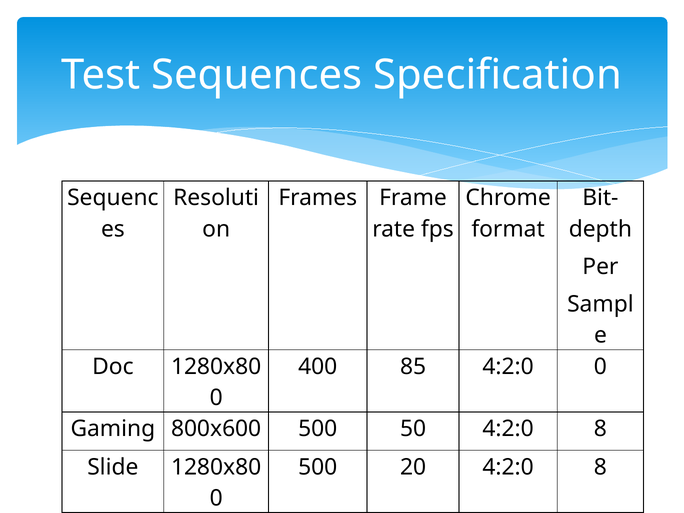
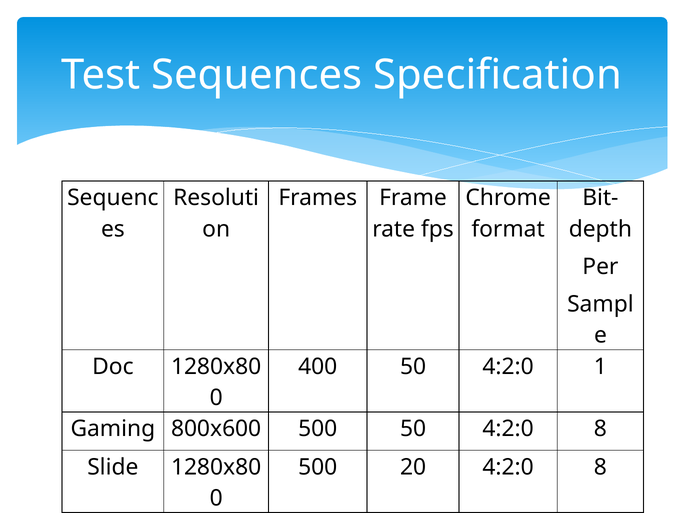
400 85: 85 -> 50 (413, 367)
4:2:0 0: 0 -> 1 (600, 367)
